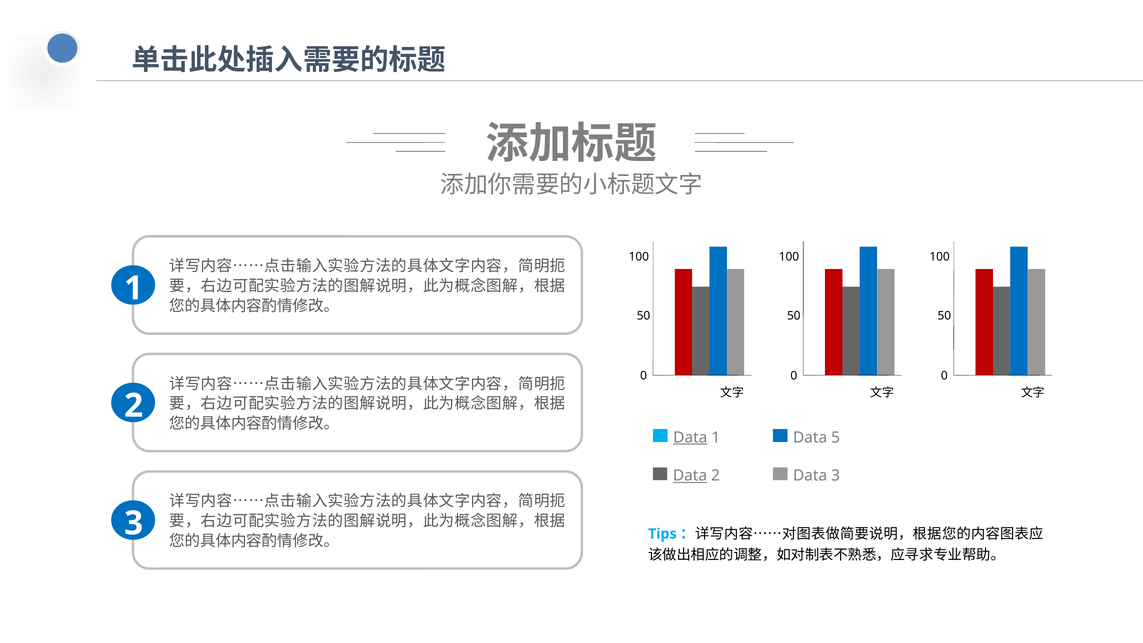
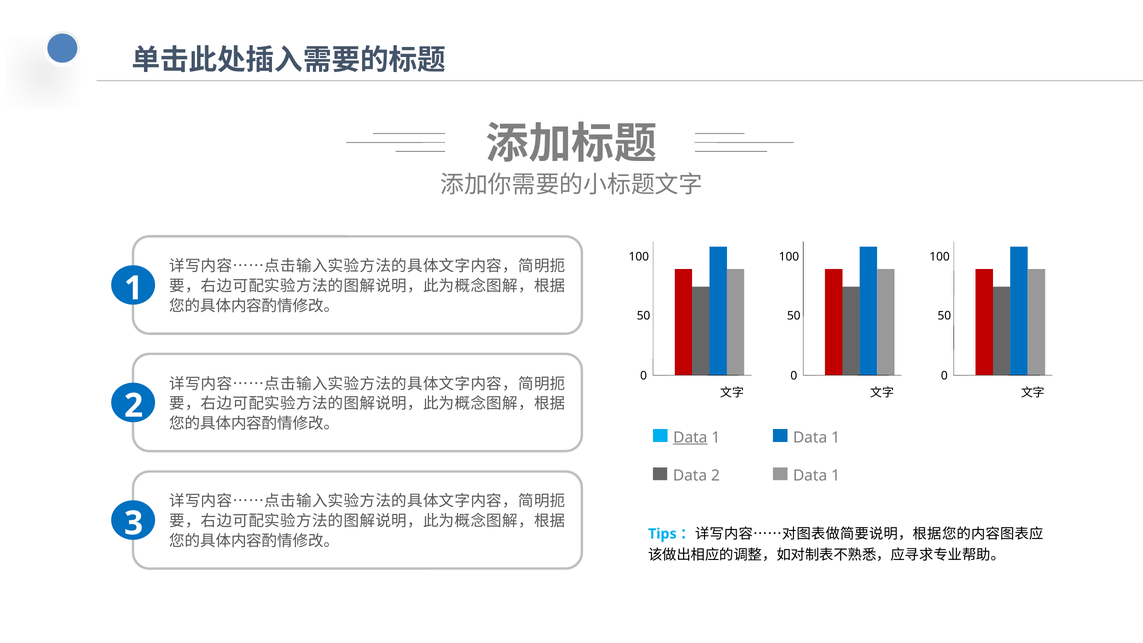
5: 5 -> 1 (836, 437)
Data underline: present -> none (690, 476)
3: 3 -> 1 (836, 476)
